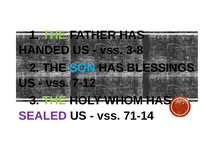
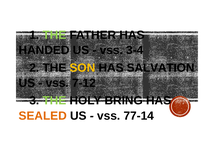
3-8: 3-8 -> 3-4 (135, 50)
SON colour: light blue -> yellow (82, 68)
BLESSINGS: BLESSINGS -> SALVATION (161, 68)
WHOM: WHOM -> BRING (124, 101)
SEALED colour: purple -> orange (43, 116)
71-14: 71-14 -> 77-14 (139, 116)
